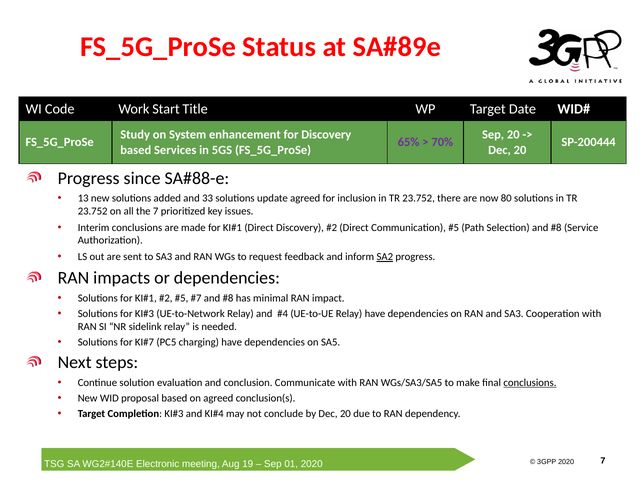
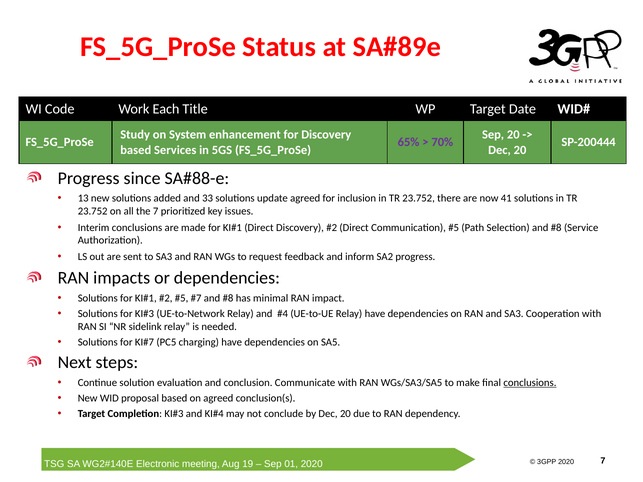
Start: Start -> Each (166, 109)
80: 80 -> 41 (506, 198)
SA2 underline: present -> none (385, 257)
